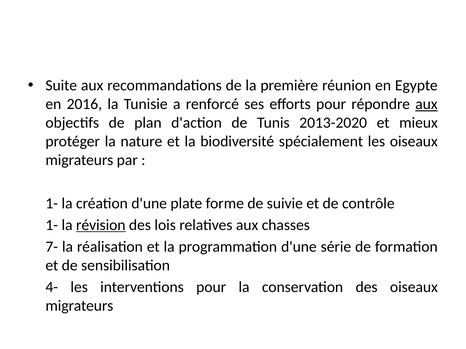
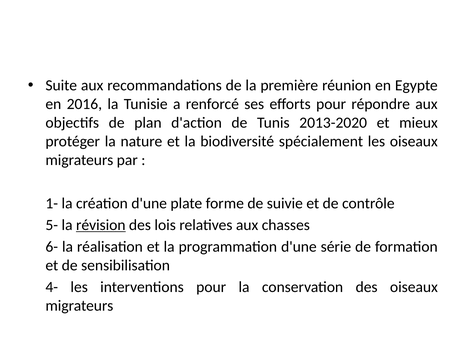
aux underline: present -> none (426, 104)
1-: 1- -> 5- (52, 225)
7-: 7- -> 6- (52, 247)
